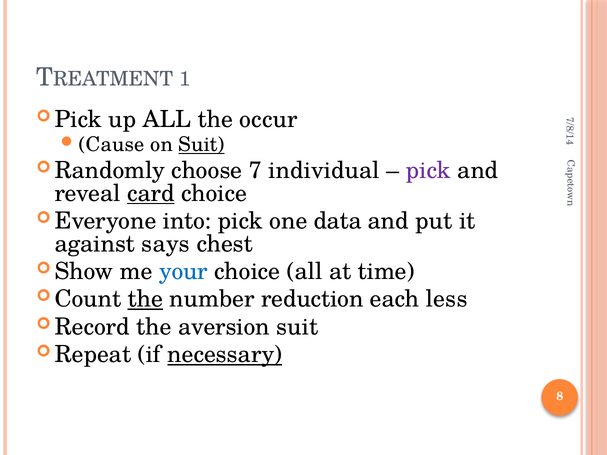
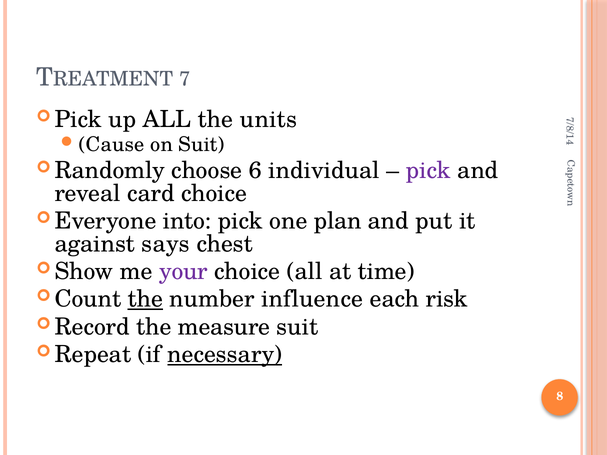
1: 1 -> 7 (185, 79)
occur: occur -> units (269, 120)
Suit underline: present -> none (201, 145)
choose 7: 7 -> 6 (255, 171)
card underline: present -> none (151, 193)
data: data -> plan (338, 221)
your colour: blue -> purple (184, 272)
reduction: reduction -> influence (312, 299)
less: less -> risk (447, 299)
aversion: aversion -> measure (224, 327)
